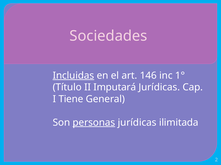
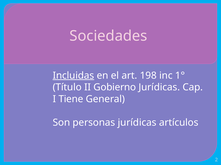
146: 146 -> 198 (148, 76)
Imputará: Imputará -> Gobierno (115, 88)
personas underline: present -> none (94, 123)
ilimitada: ilimitada -> artículos (179, 123)
